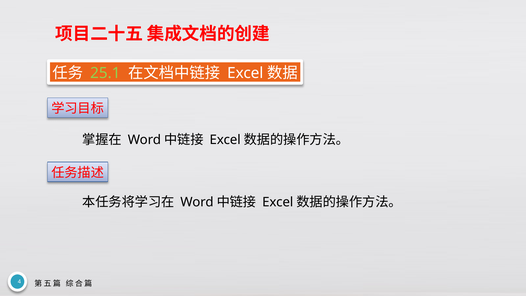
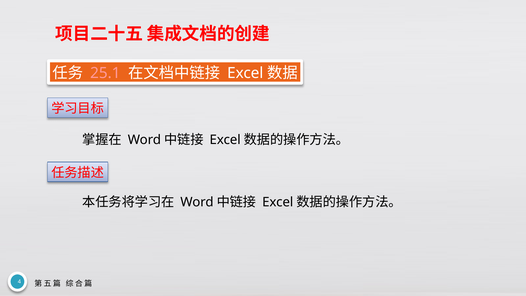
25.1 colour: light green -> pink (105, 73)
